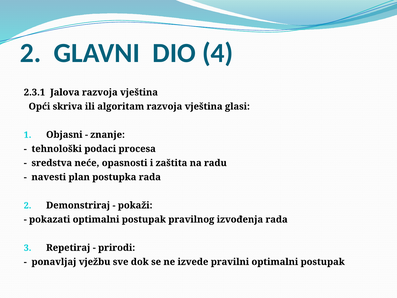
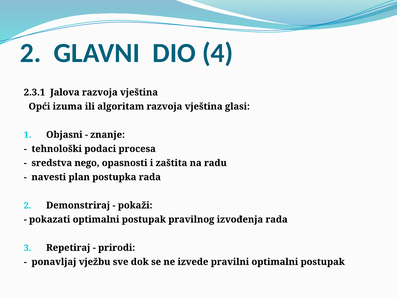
skriva: skriva -> izuma (68, 106)
neće: neće -> nego (87, 163)
